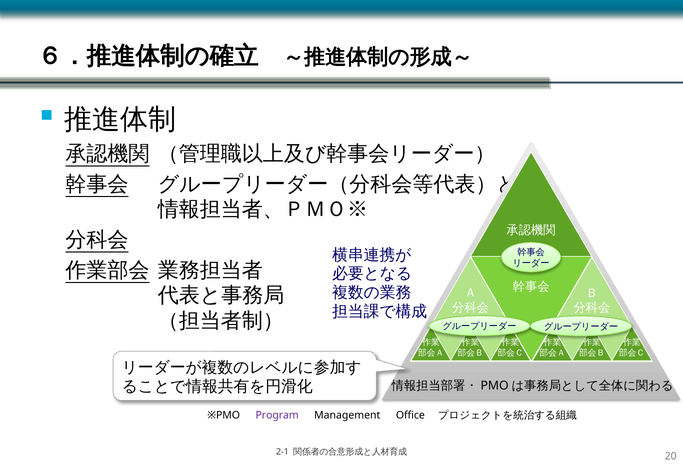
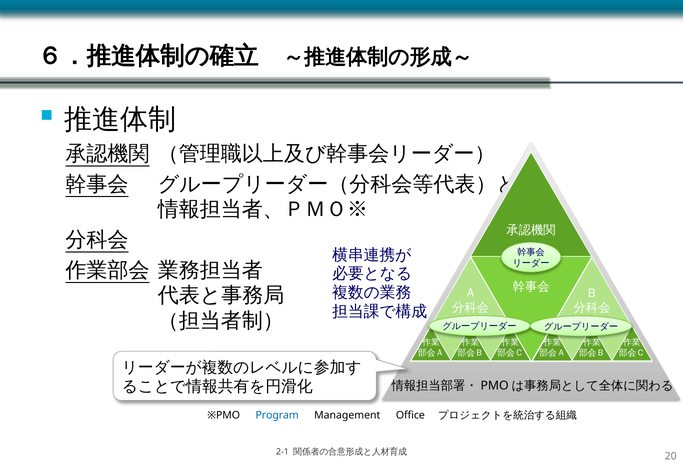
Program colour: purple -> blue (277, 415)
